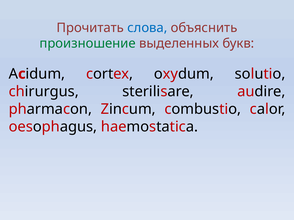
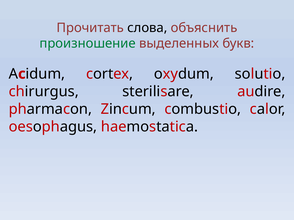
слова colour: blue -> black (147, 28)
